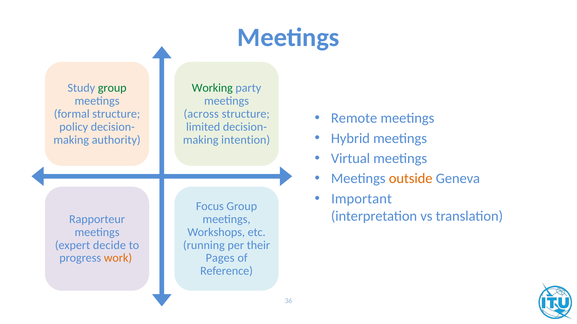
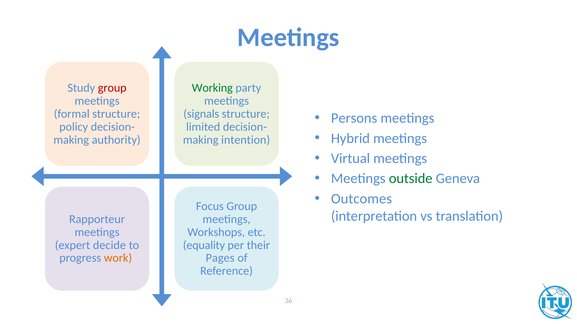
group colour: green -> red (112, 88)
across: across -> signals (201, 114)
Remote: Remote -> Persons (354, 118)
outside colour: orange -> green (411, 179)
Important: Important -> Outcomes (362, 199)
running: running -> equality (204, 245)
